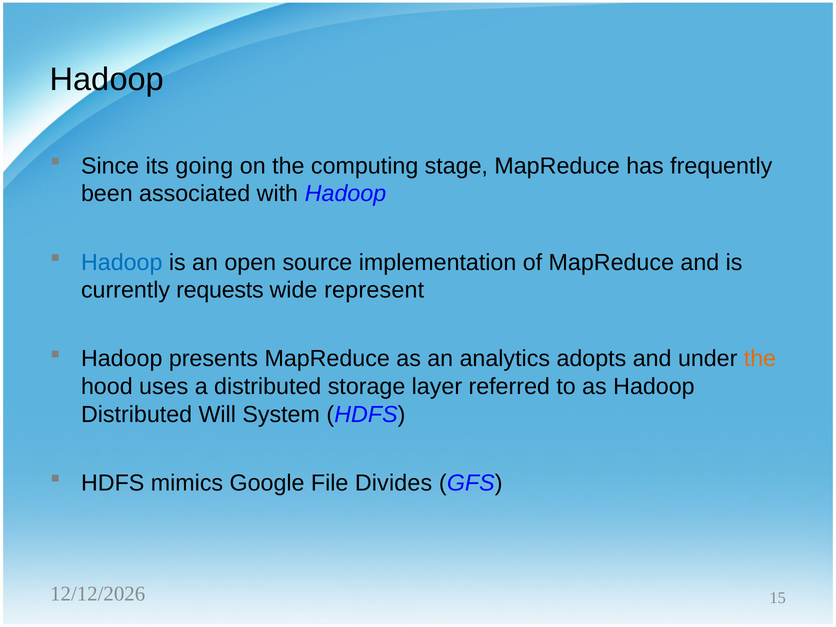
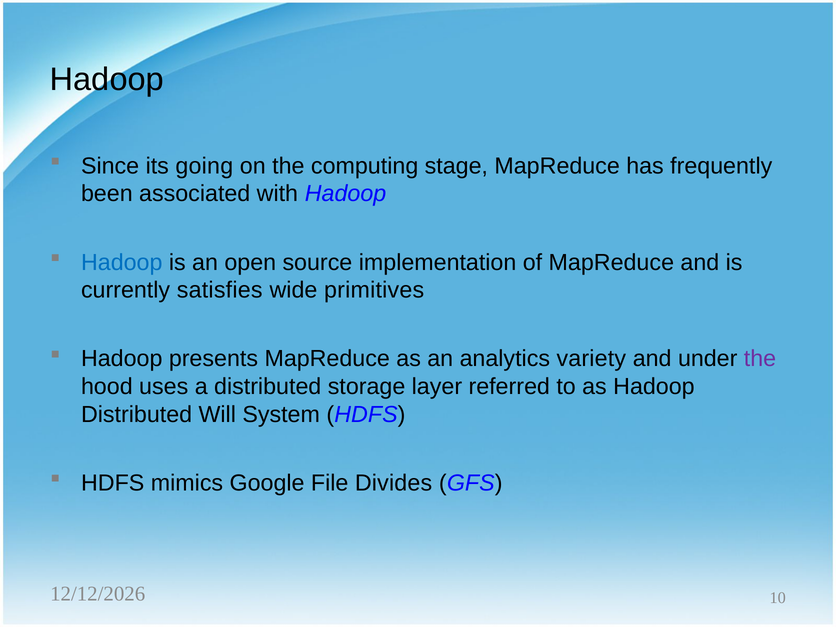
requests: requests -> satisfies (220, 290)
represent: represent -> primitives (374, 290)
adopts: adopts -> variety (591, 359)
the colour: orange -> purple (760, 359)
15: 15 -> 10 (778, 598)
